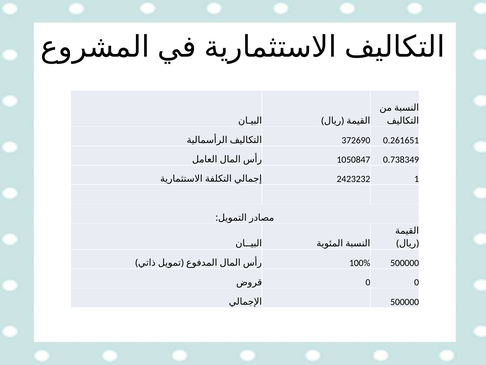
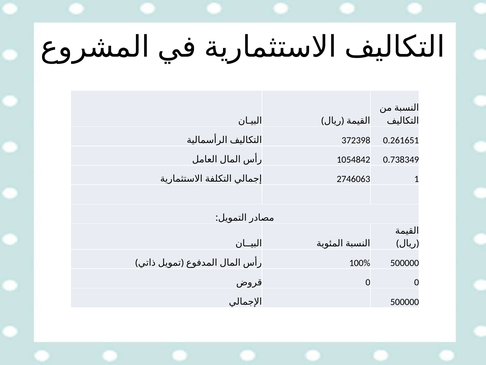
372690: 372690 -> 372398 (356, 140)
1050847: 1050847 -> 1054842 (353, 159)
2423232: 2423232 -> 2746063 (353, 179)
